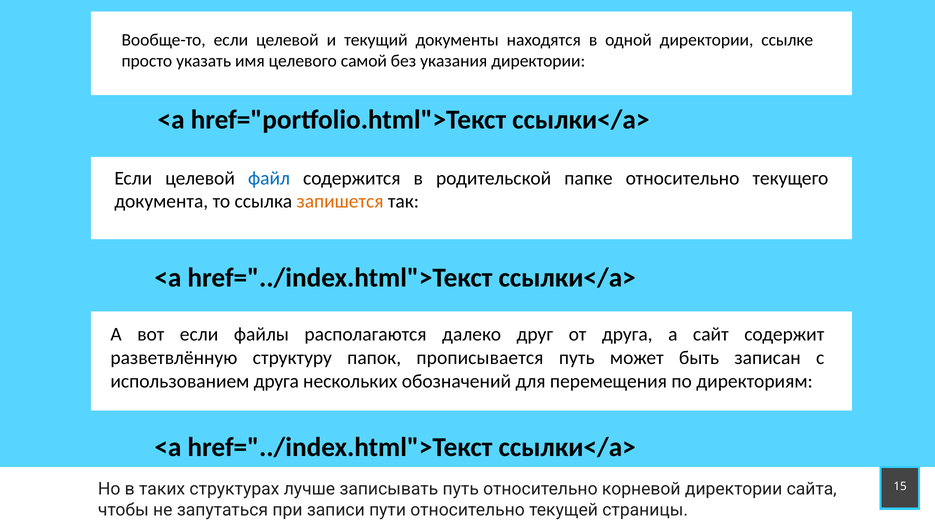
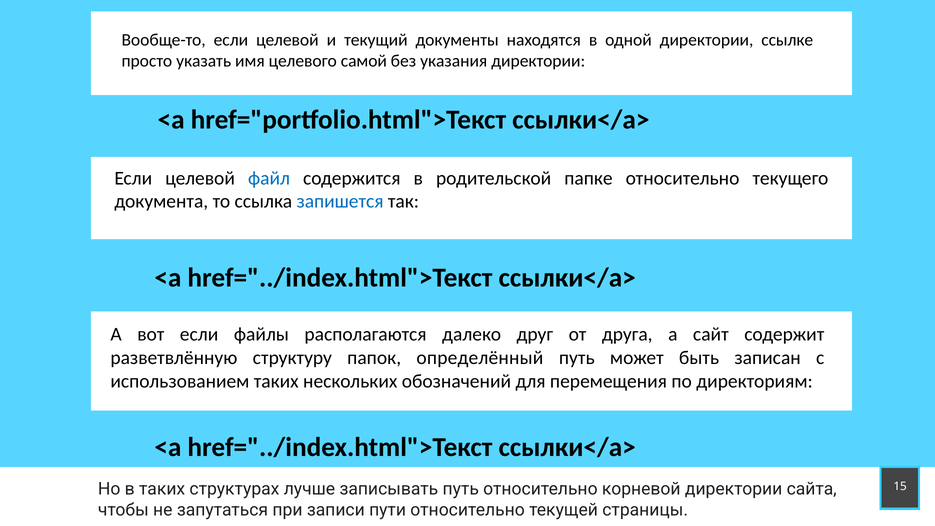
запишется colour: orange -> blue (340, 202)
прописывается: прописывается -> определённый (480, 358)
использованием друга: друга -> таких (276, 381)
